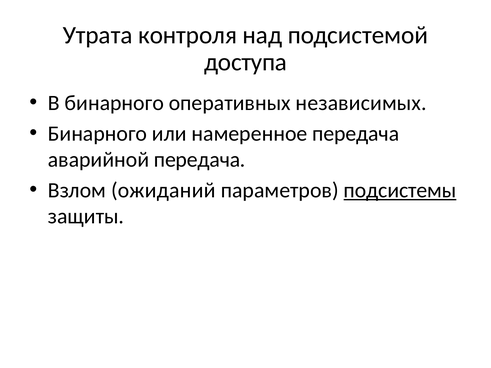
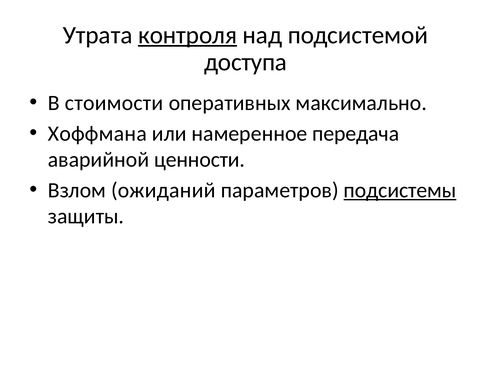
контроля underline: none -> present (188, 35)
В бинарного: бинарного -> стоимости (114, 103)
независимых: независимых -> максимально (361, 103)
Бинарного: Бинарного -> Хоффмана (97, 134)
аварийной передача: передача -> ценности (200, 160)
